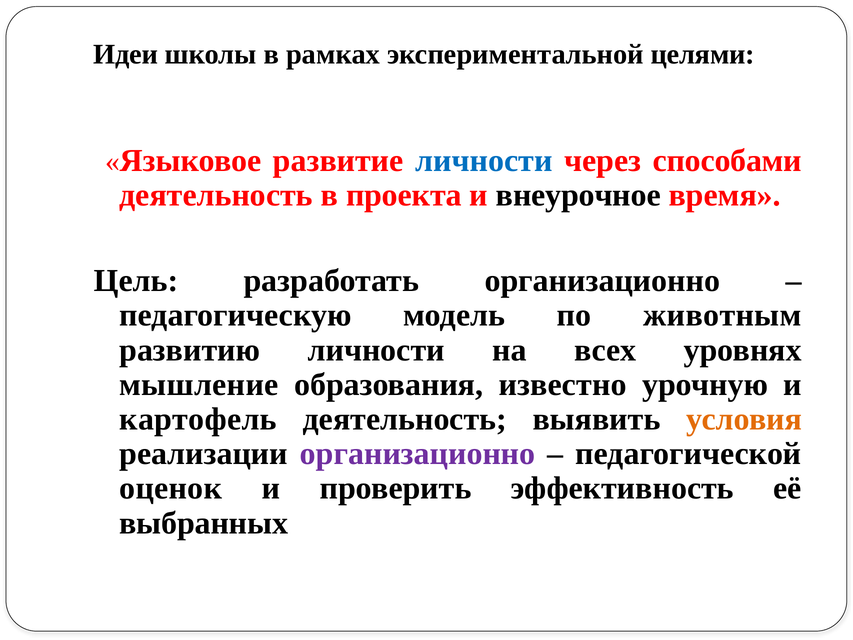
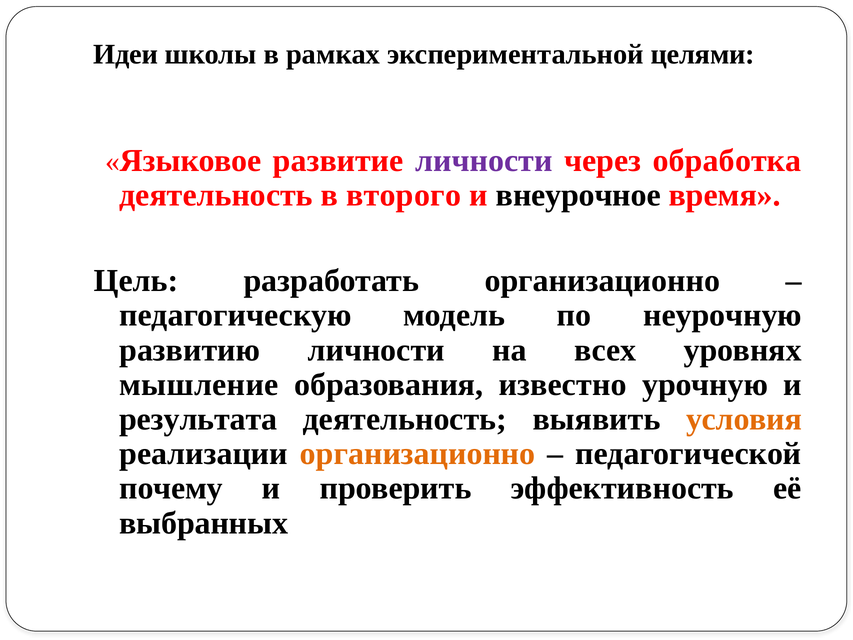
личности colour: blue -> purple (484, 161)
способами: способами -> обработка (727, 161)
проекта: проекта -> второго (404, 195)
животным: животным -> неурочную (723, 315)
картофель: картофель -> результата (198, 419)
организационно colour: purple -> orange (418, 454)
оценок: оценок -> почему (171, 488)
